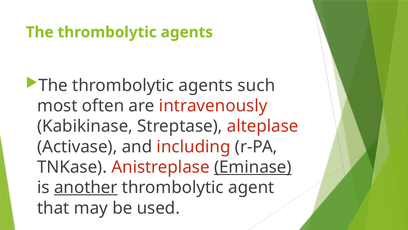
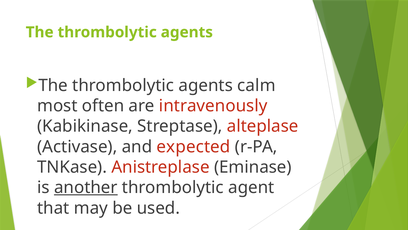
such: such -> calm (256, 85)
including: including -> expected (194, 146)
Eminase underline: present -> none (253, 167)
